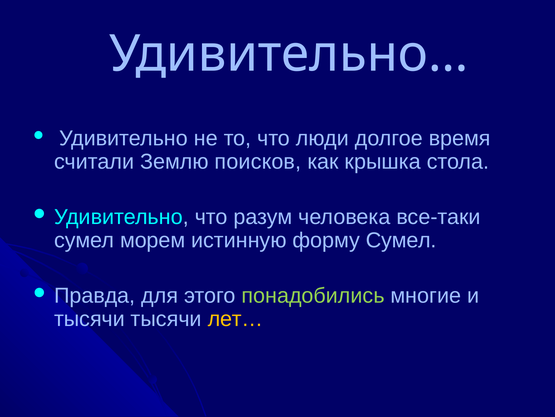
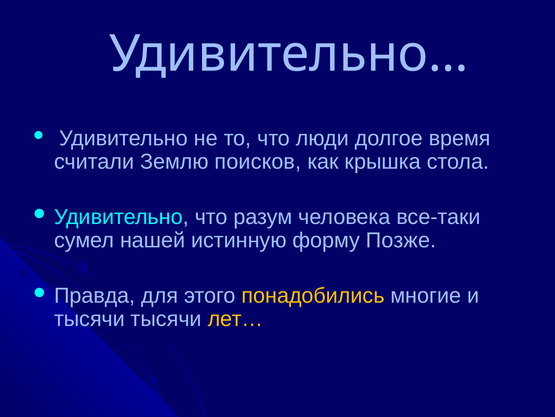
морем: морем -> нашей (153, 240)
форму Сумел: Сумел -> Позже (401, 240)
понадобились colour: light green -> yellow (313, 295)
